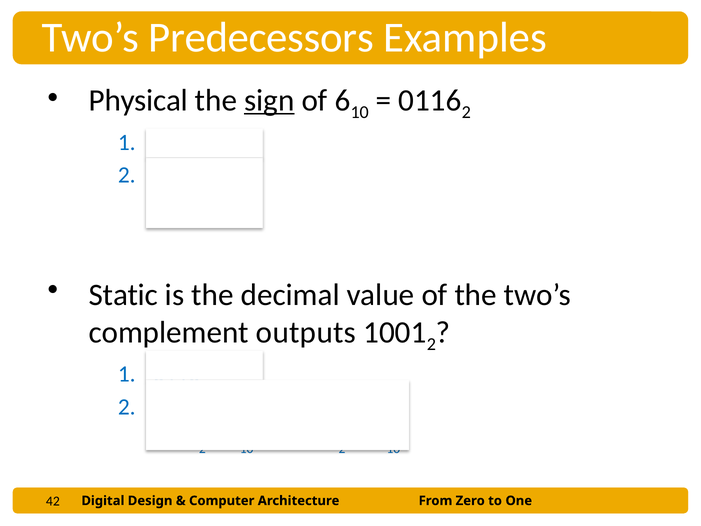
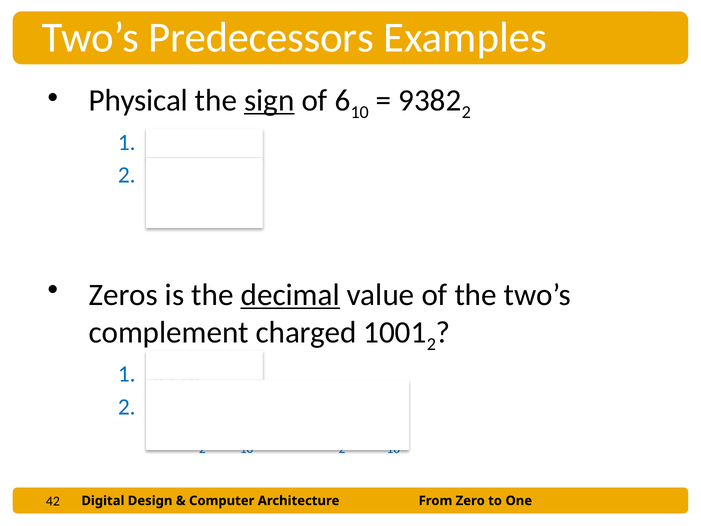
0116: 0116 -> 9382 (430, 100)
Static: Static -> Zeros (123, 295)
decimal underline: none -> present (290, 295)
outputs: outputs -> charged (306, 332)
